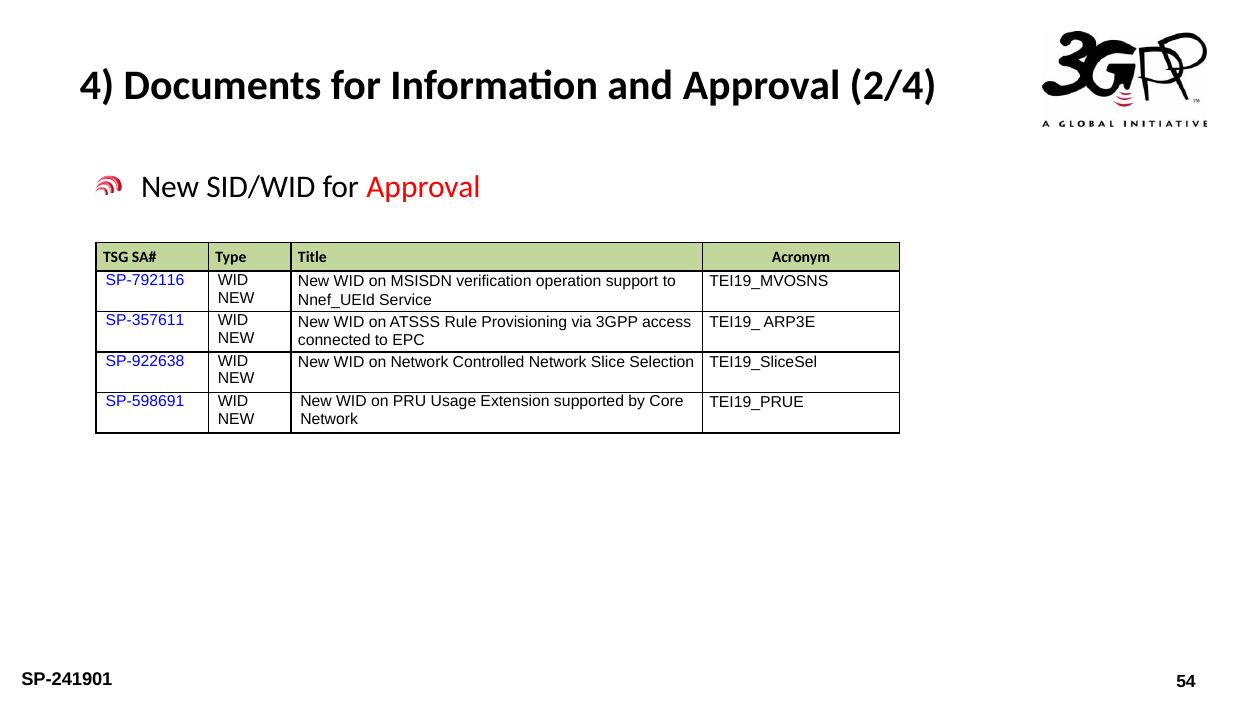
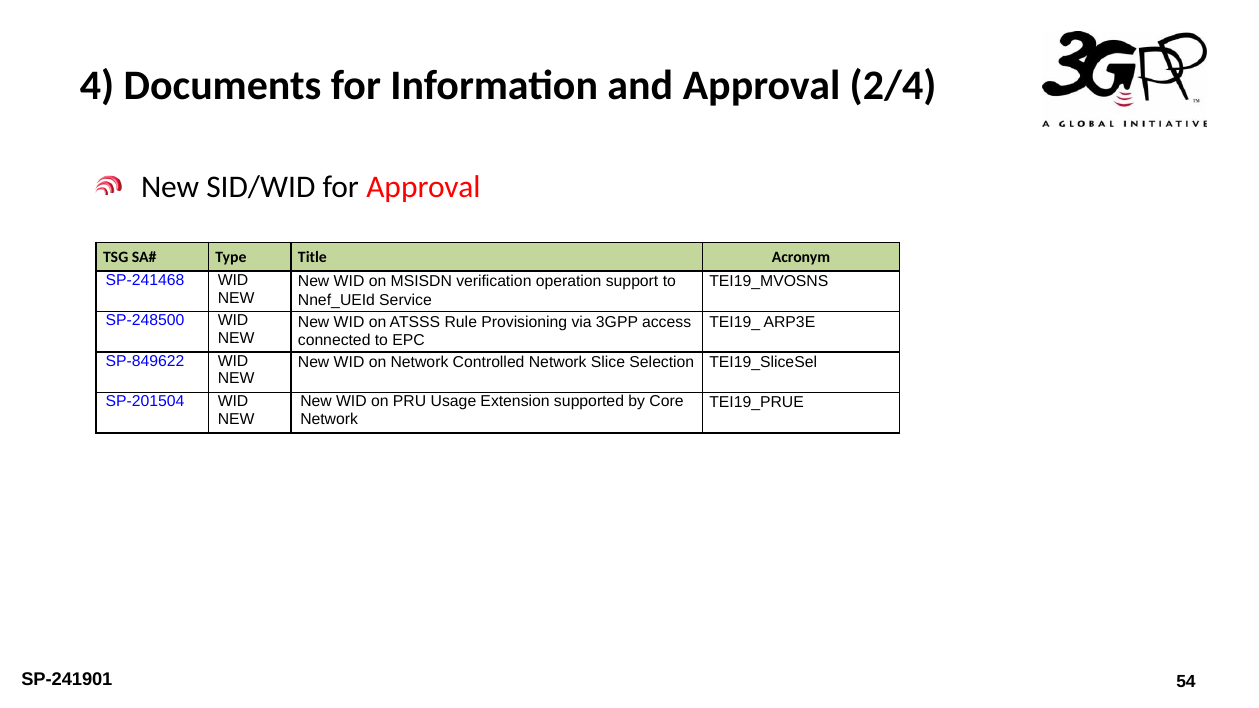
SP-792116: SP-792116 -> SP-241468 (145, 280)
SP-357611: SP-357611 -> SP-248500 (145, 321)
SP-922638: SP-922638 -> SP-849622 (145, 361)
SP-598691: SP-598691 -> SP-201504 (145, 402)
